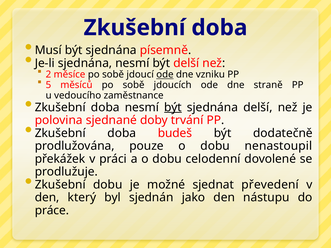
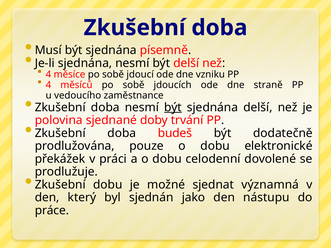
2: 2 -> 4 (48, 75)
ode underline: present -> none (165, 75)
5: 5 -> 4 (48, 85)
nenastoupil: nenastoupil -> elektronické (279, 146)
převedení: převedení -> významná (270, 185)
